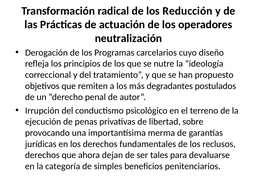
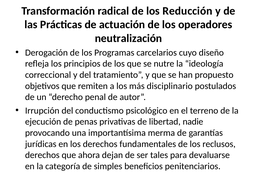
degradantes: degradantes -> disciplinario (170, 86)
sobre: sobre -> nadie (193, 122)
